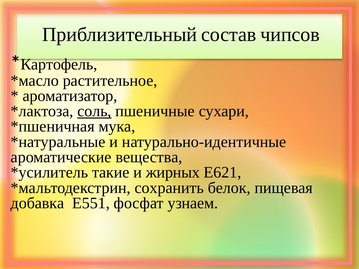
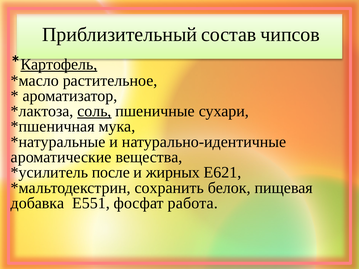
Картофель underline: none -> present (59, 64)
такие: такие -> после (111, 173)
узнаем: узнаем -> работа (193, 203)
